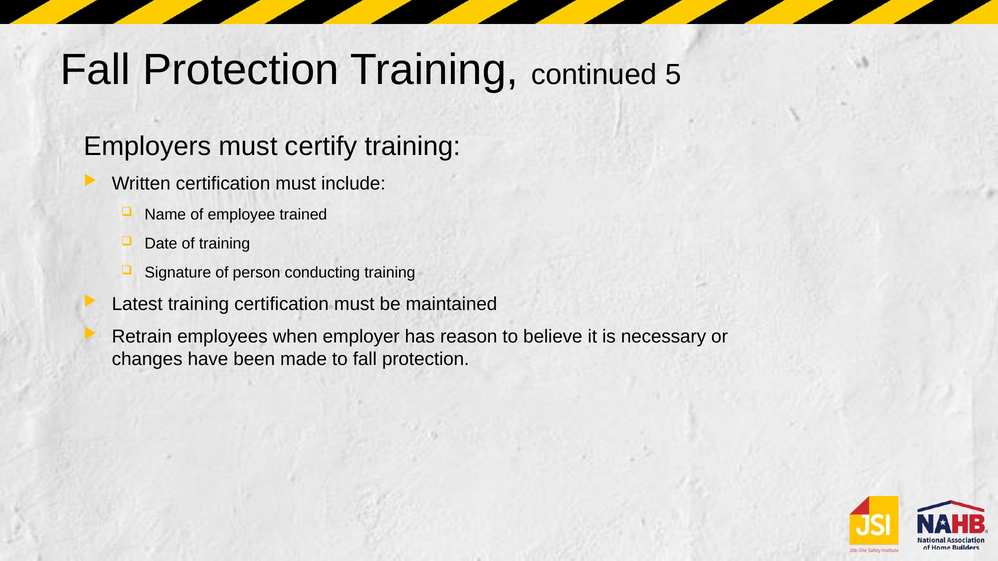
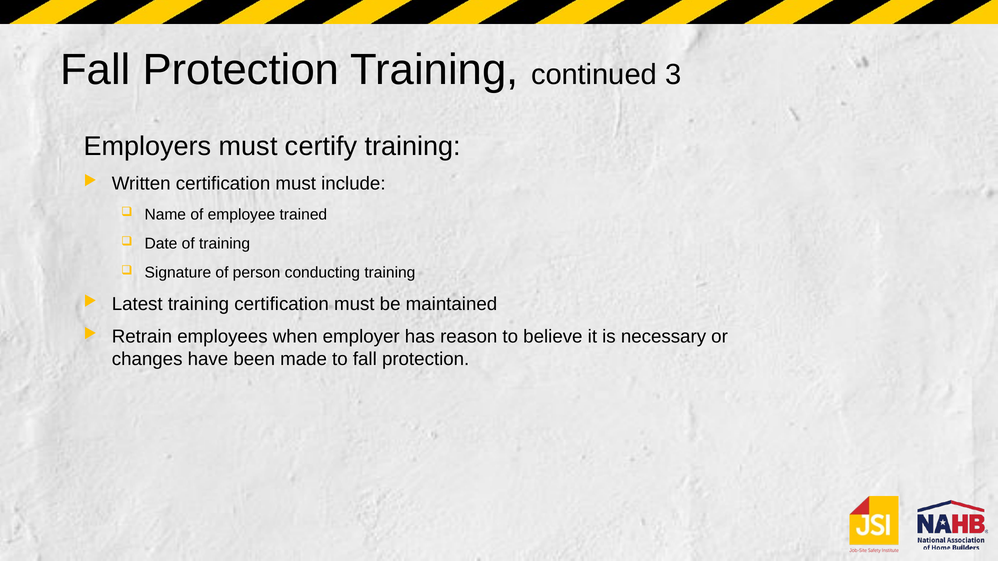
5: 5 -> 3 (673, 75)
